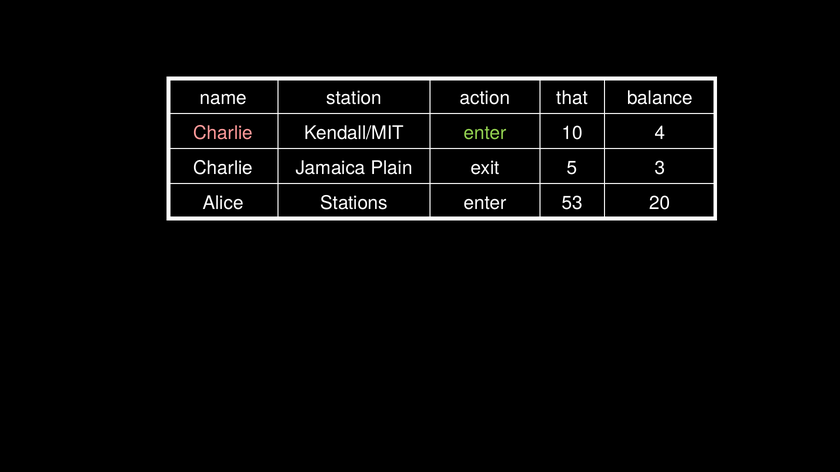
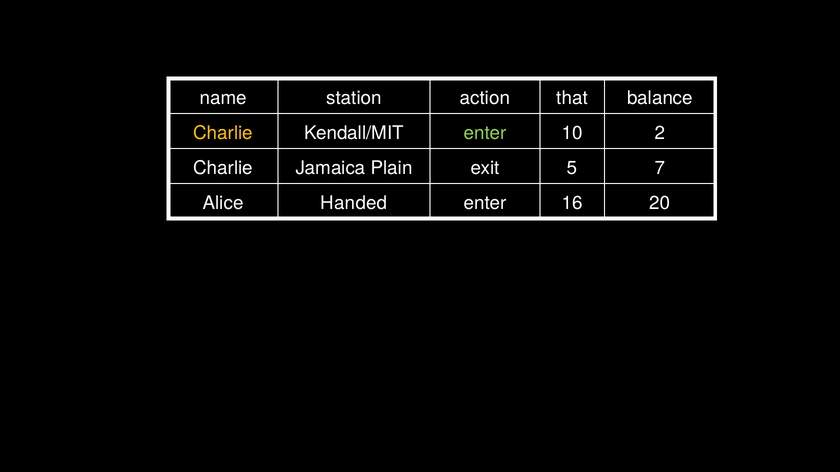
Charlie colour: pink -> yellow (223, 133)
4: 4 -> 2 (660, 133)
3: 3 -> 7 (660, 168)
Stations: Stations -> Handed (354, 203)
53: 53 -> 16 (572, 203)
